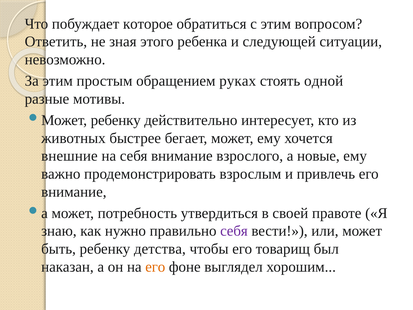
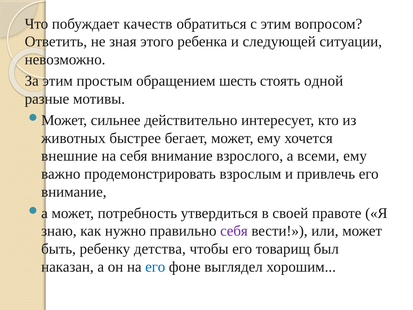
которое: которое -> качеств (148, 24)
руках: руках -> шесть (238, 81)
ребенку: ребенку -> сильнее (116, 120)
новые: новые -> всеми (318, 156)
его colour: orange -> blue (155, 267)
